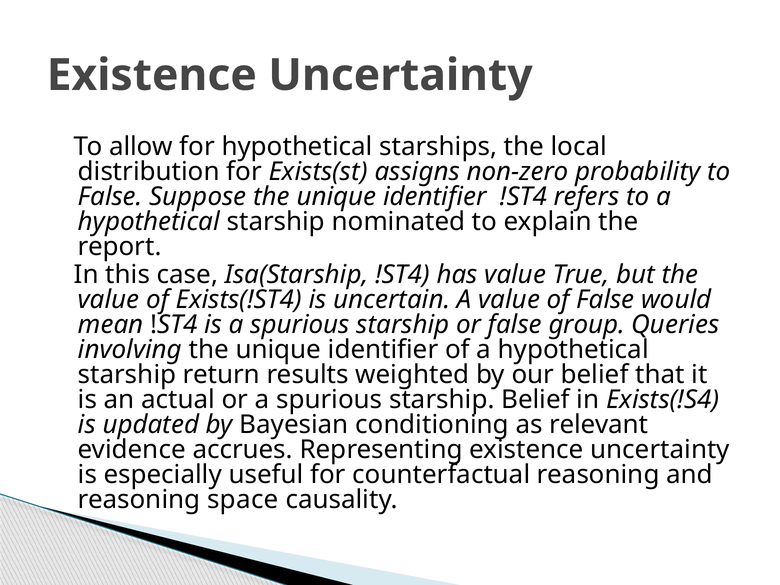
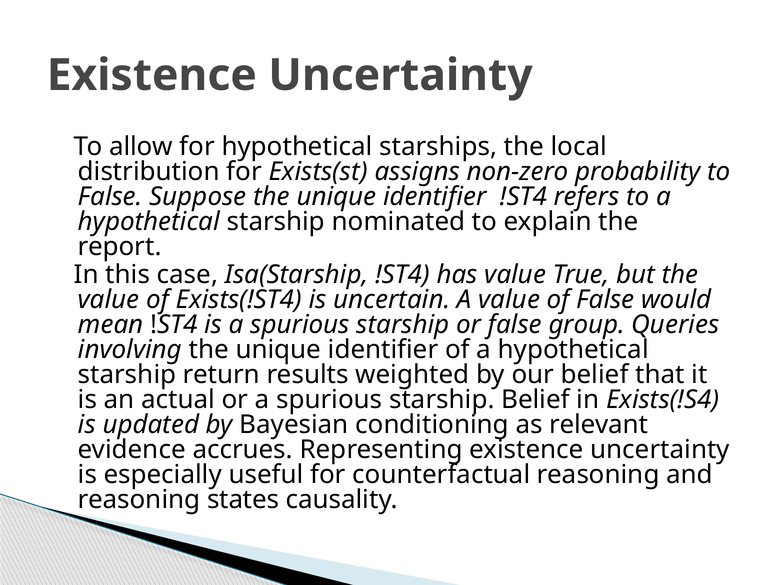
space: space -> states (243, 500)
